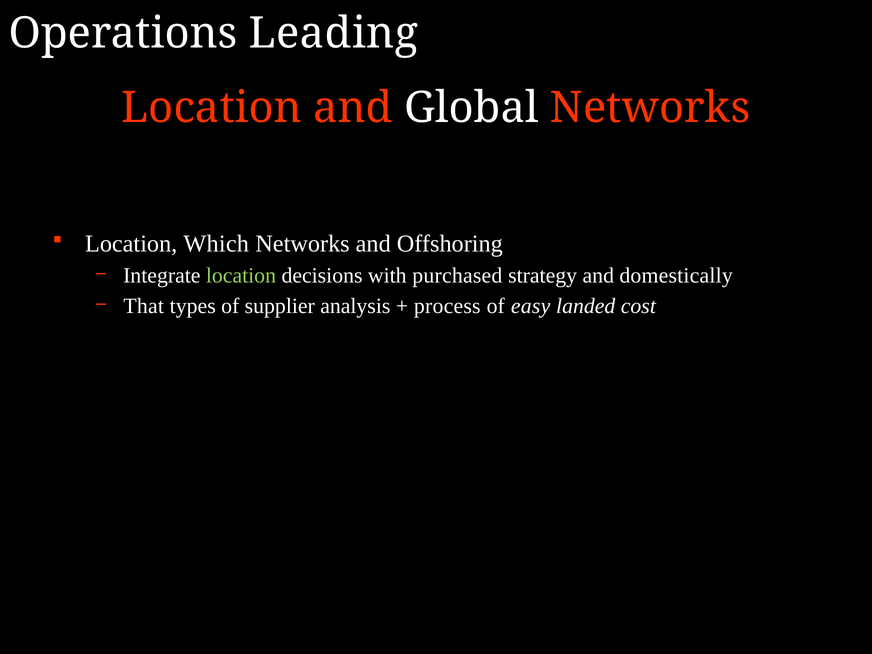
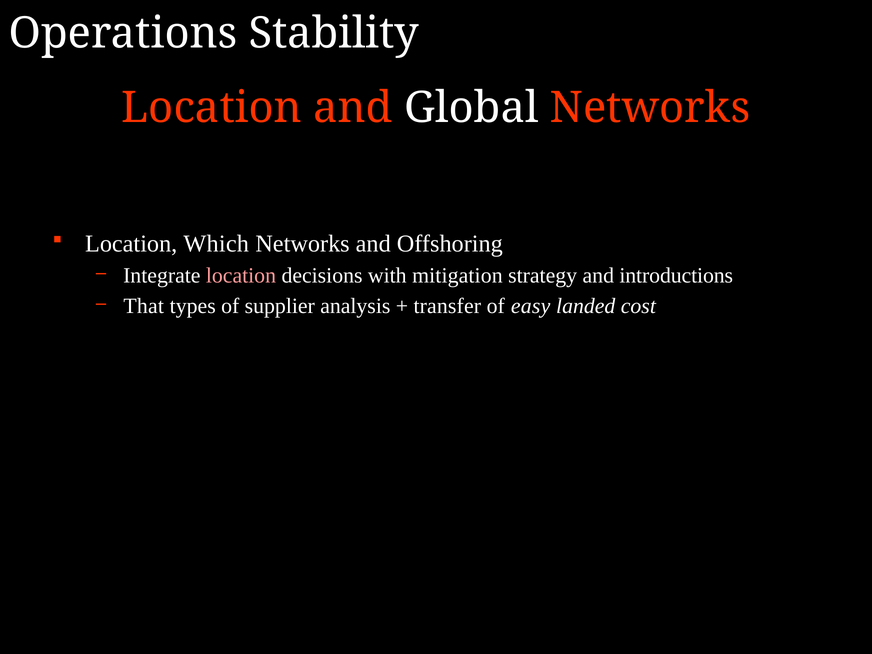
Leading: Leading -> Stability (334, 34)
location colour: light green -> pink (241, 276)
purchased: purchased -> mitigation (457, 276)
domestically: domestically -> introductions (676, 276)
process: process -> transfer (447, 306)
